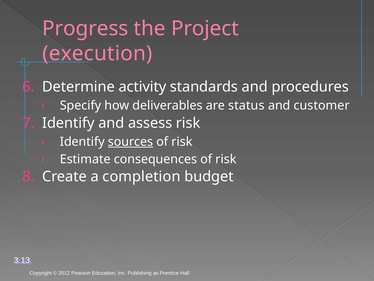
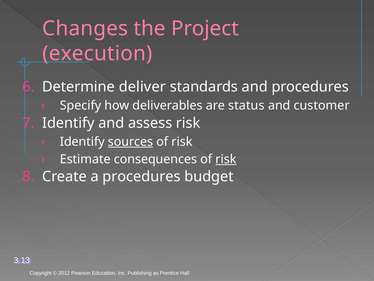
Progress: Progress -> Changes (85, 29)
activity: activity -> deliver (142, 87)
risk underline: none -> present (226, 159)
a completion: completion -> procedures (142, 176)
